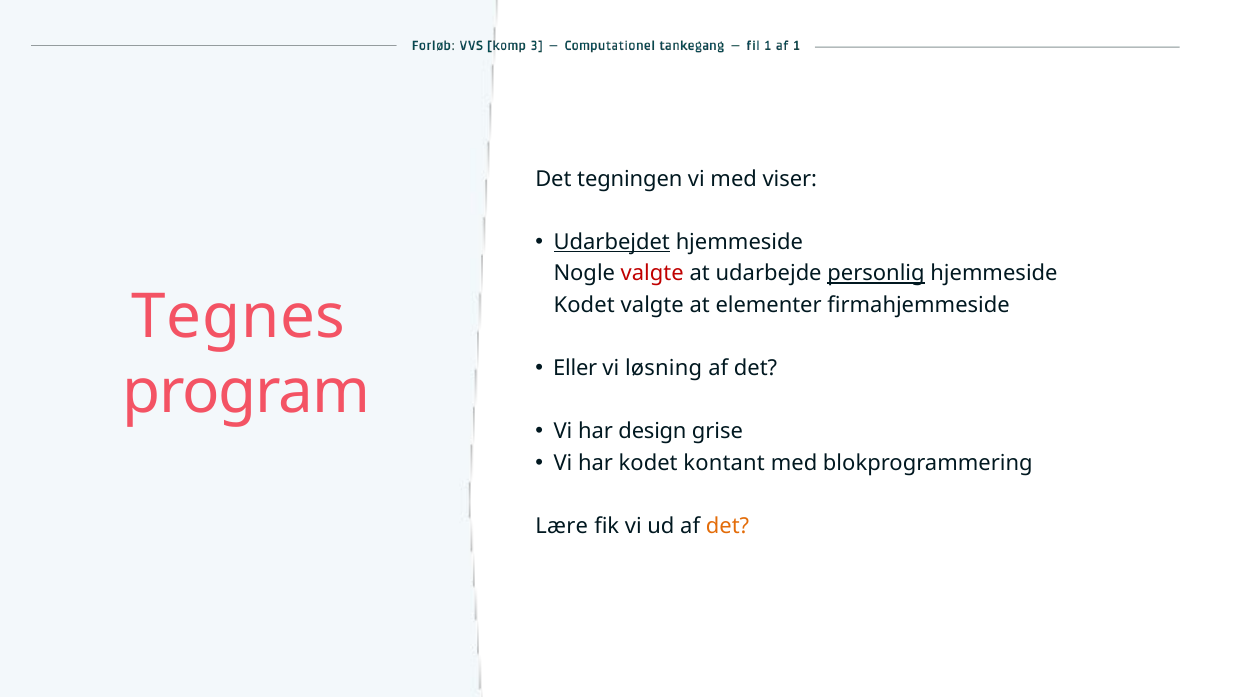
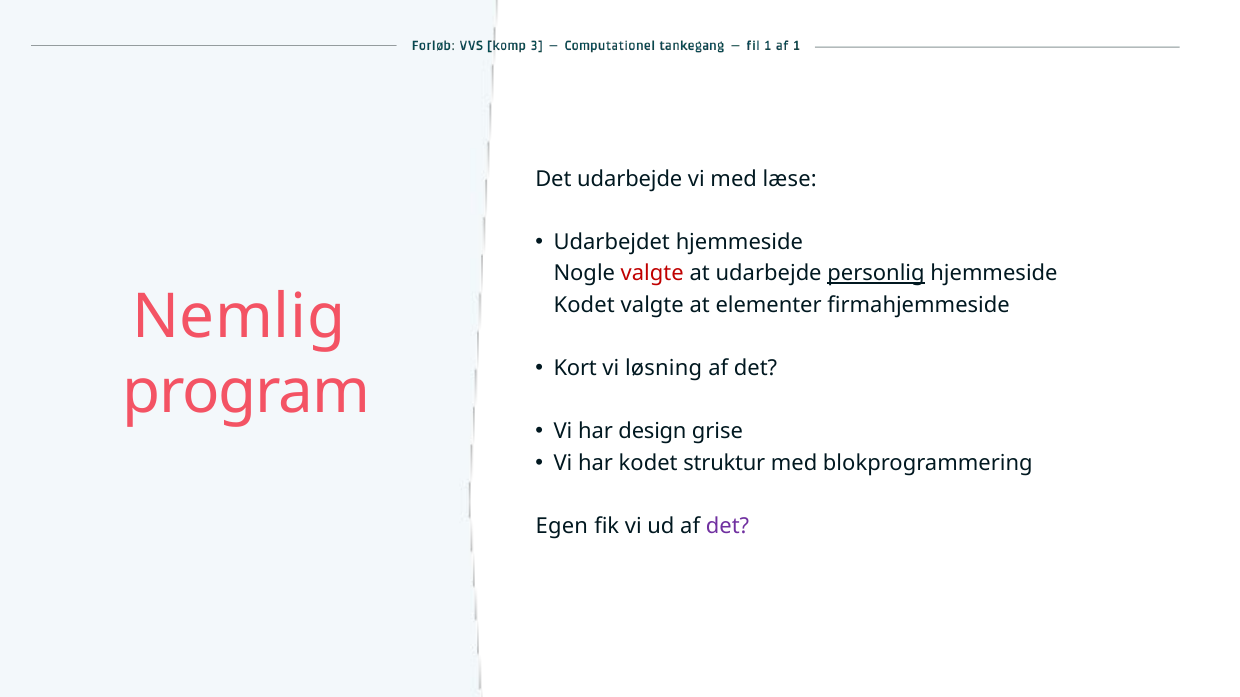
Det tegningen: tegningen -> udarbejde (630, 179)
viser: viser -> læse (790, 179)
Udarbejdet underline: present -> none (612, 242)
Tegnes: Tegnes -> Nemlig (239, 317)
Eller: Eller -> Kort (575, 369)
kontant: kontant -> struktur (724, 464)
Lære: Lære -> Egen (562, 527)
det colour: orange -> purple (728, 527)
